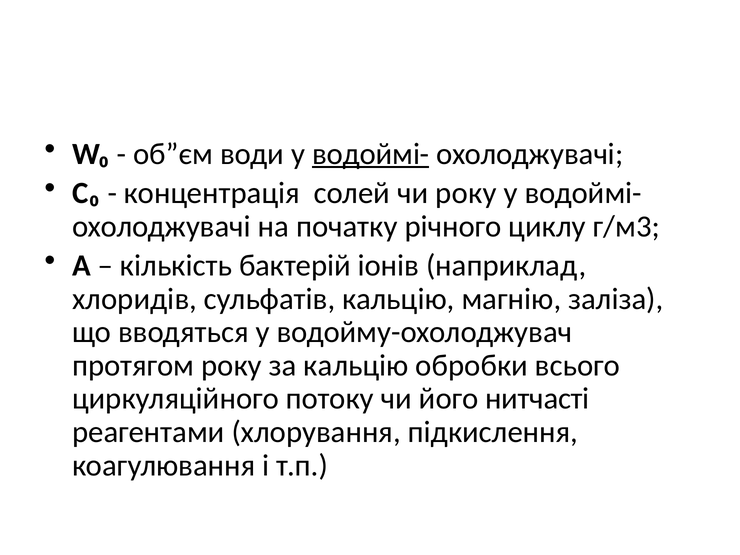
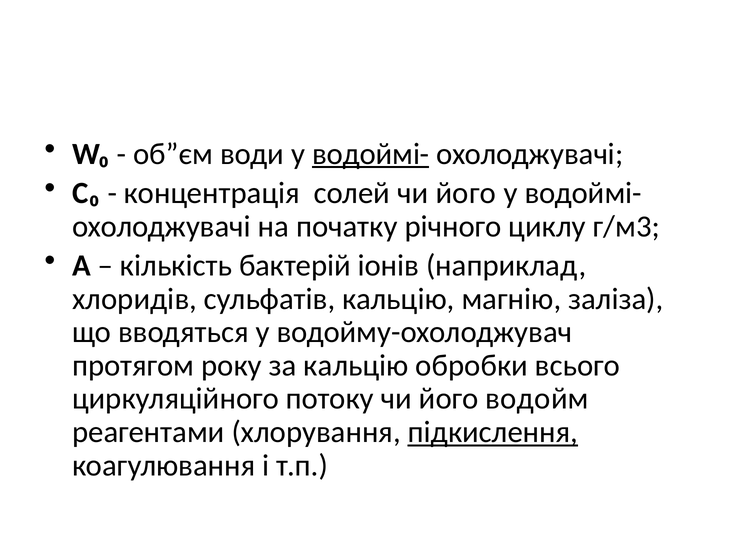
солей чи року: року -> його (466, 193)
нитчасті: нитчасті -> водойм (537, 399)
підкислення underline: none -> present (493, 432)
